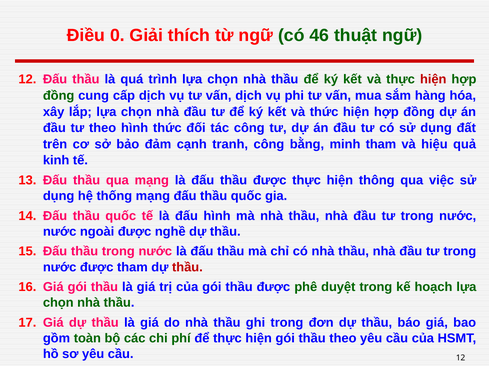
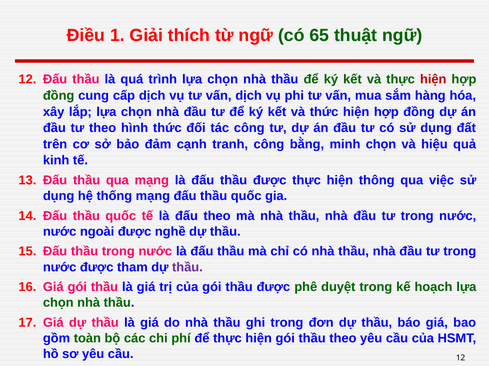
0: 0 -> 1 (117, 35)
46: 46 -> 65 (319, 35)
minh tham: tham -> chọn (381, 144)
đấu hình: hình -> theo (217, 216)
thầu colour: red -> purple (187, 268)
